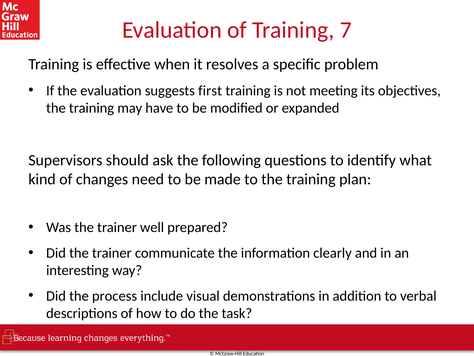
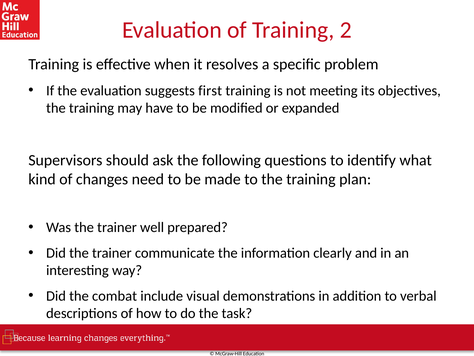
7: 7 -> 2 (346, 30)
process: process -> combat (115, 296)
